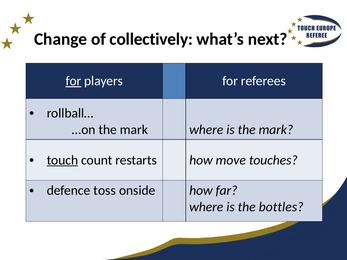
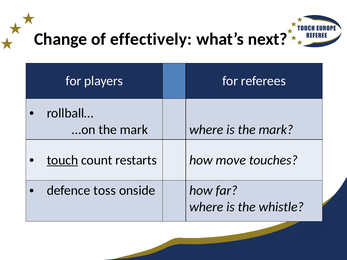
collectively: collectively -> effectively (151, 39)
for underline: present -> none (73, 81)
bottles: bottles -> whistle (281, 207)
